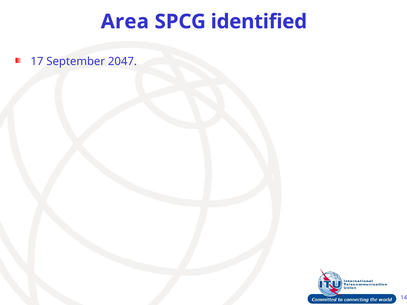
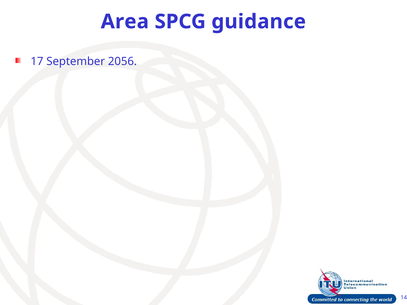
identified: identified -> guidance (259, 22)
2047: 2047 -> 2056 (122, 61)
